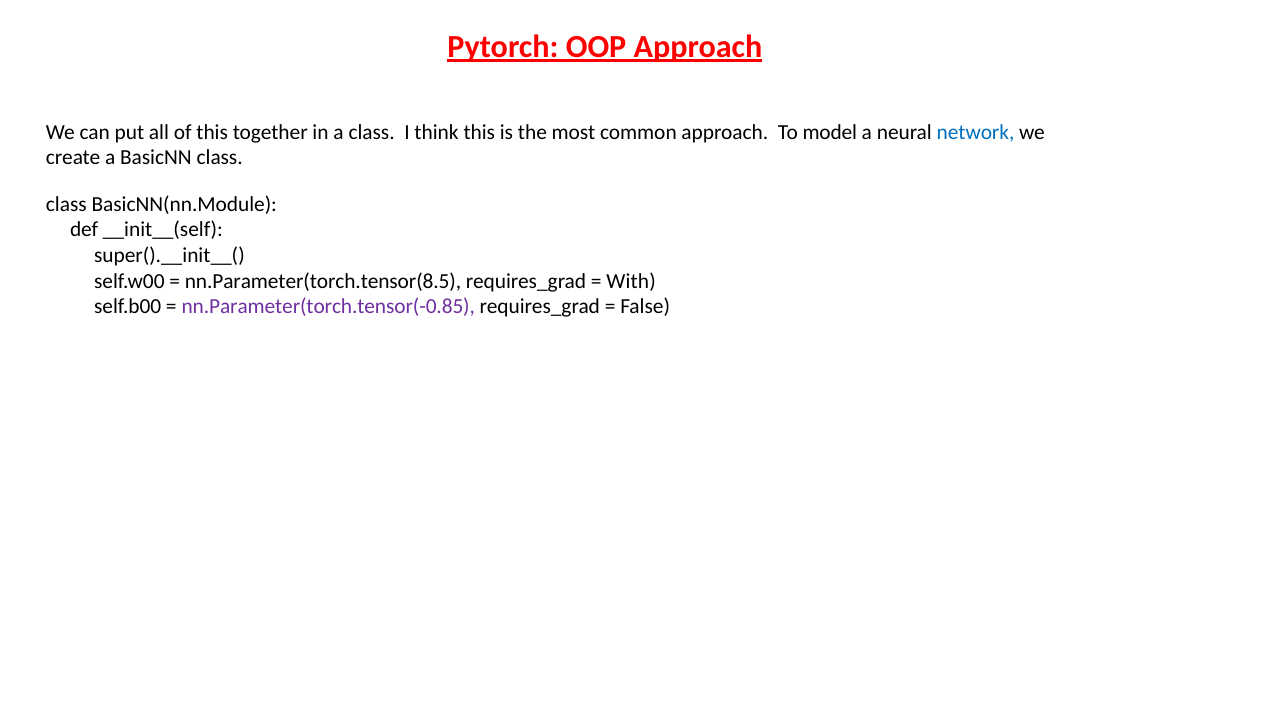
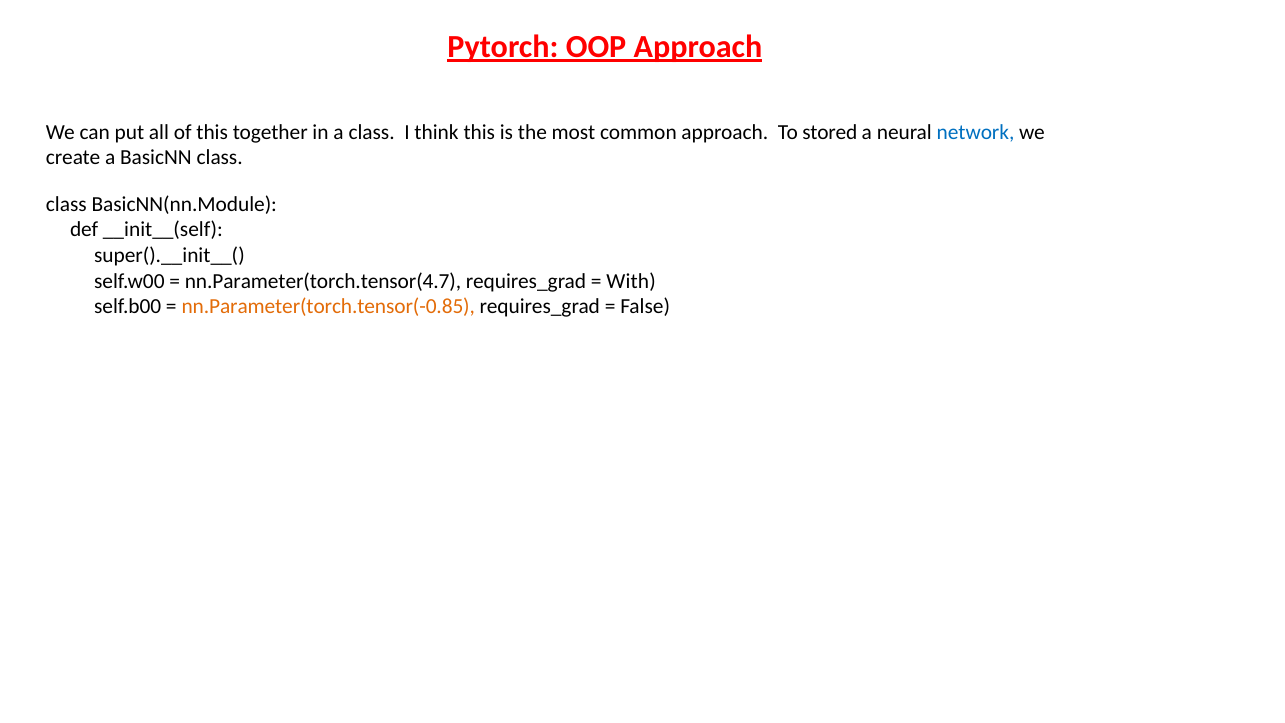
model: model -> stored (830, 132)
nn.Parameter(torch.tensor(8.5: nn.Parameter(torch.tensor(8.5 -> nn.Parameter(torch.tensor(4.7 (323, 281)
nn.Parameter(torch.tensor(-0.85 colour: purple -> orange (328, 307)
